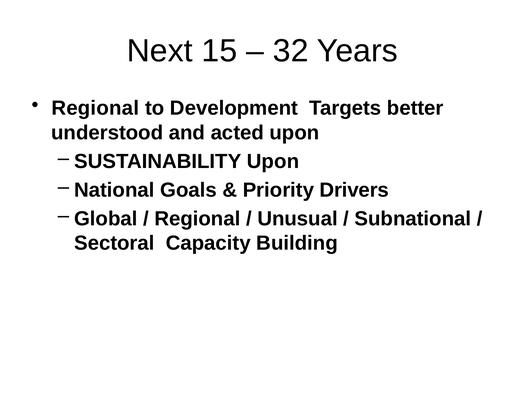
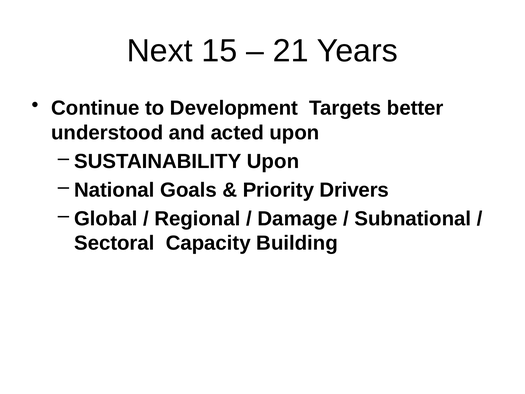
32: 32 -> 21 (291, 51)
Regional: Regional -> Continue (95, 108)
Unusual: Unusual -> Damage (297, 219)
